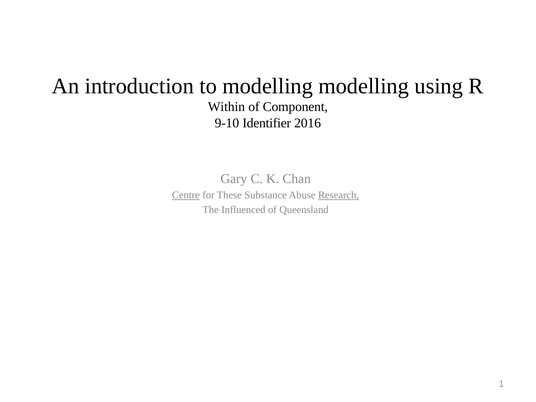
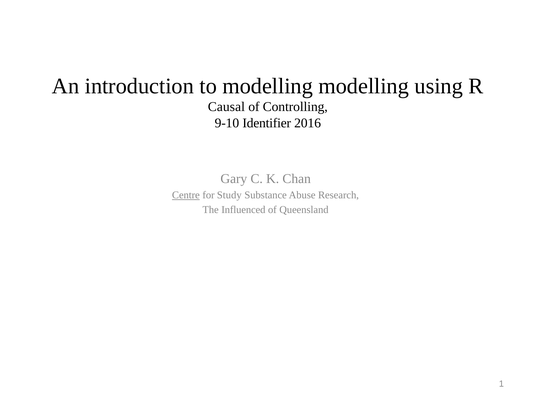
Within: Within -> Causal (226, 107)
Component: Component -> Controlling (295, 107)
These: These -> Study (229, 195)
Research underline: present -> none (339, 195)
